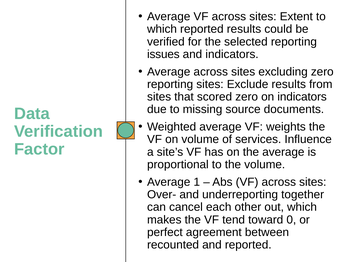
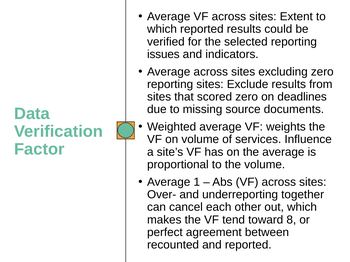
on indicators: indicators -> deadlines (302, 97)
0: 0 -> 8 (291, 220)
